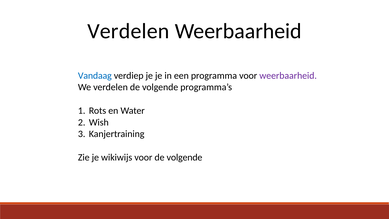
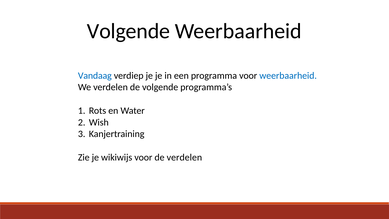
Verdelen: Verdelen -> Volgende (129, 31)
weerbaarheid colour: purple -> blue (288, 76)
voor de volgende: volgende -> verdelen (184, 157)
